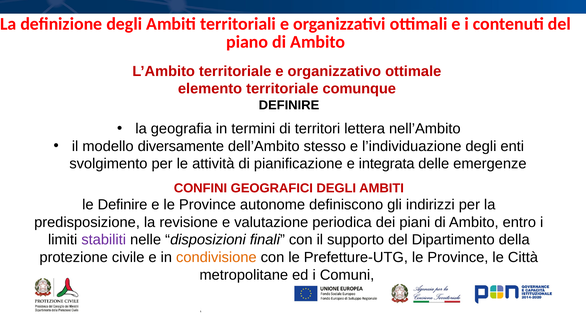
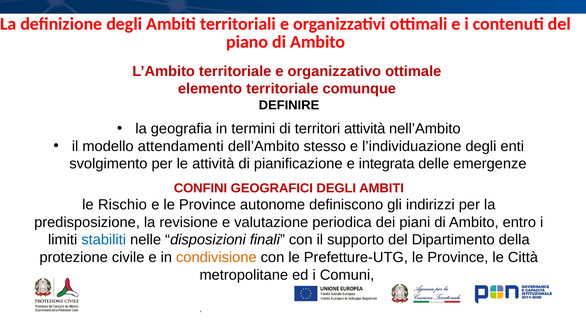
territori lettera: lettera -> attività (365, 129)
diversamente: diversamente -> attendamenti (181, 147)
le Definire: Definire -> Rischio (122, 205)
stabiliti colour: purple -> blue (104, 240)
